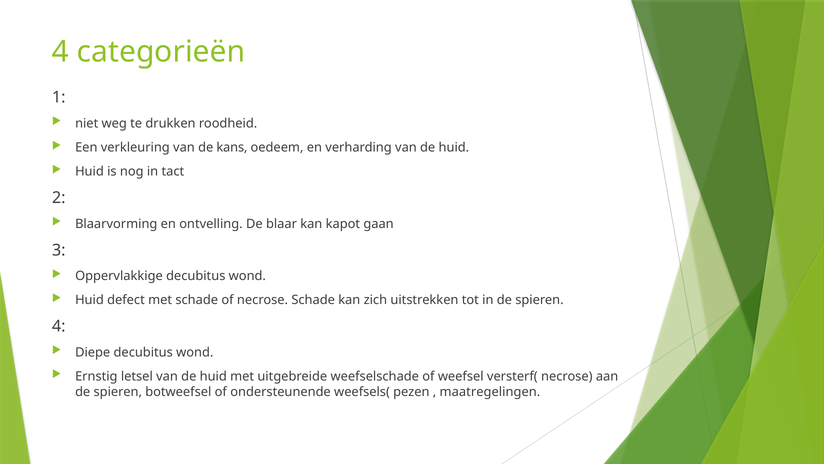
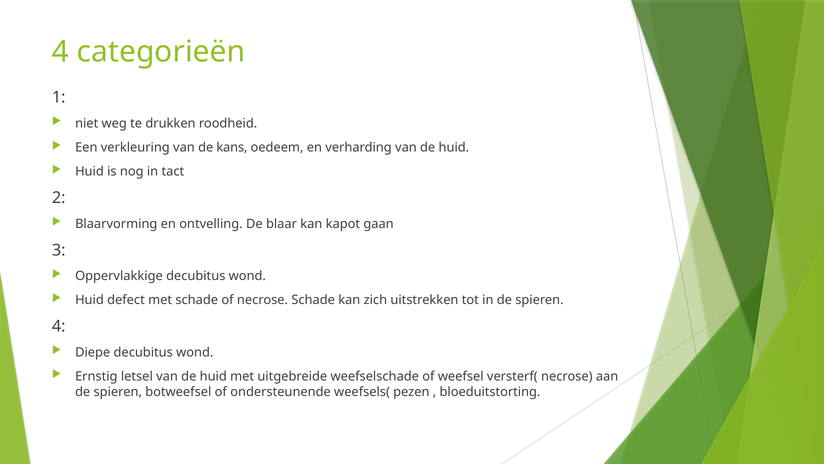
maatregelingen: maatregelingen -> bloeduitstorting (490, 391)
